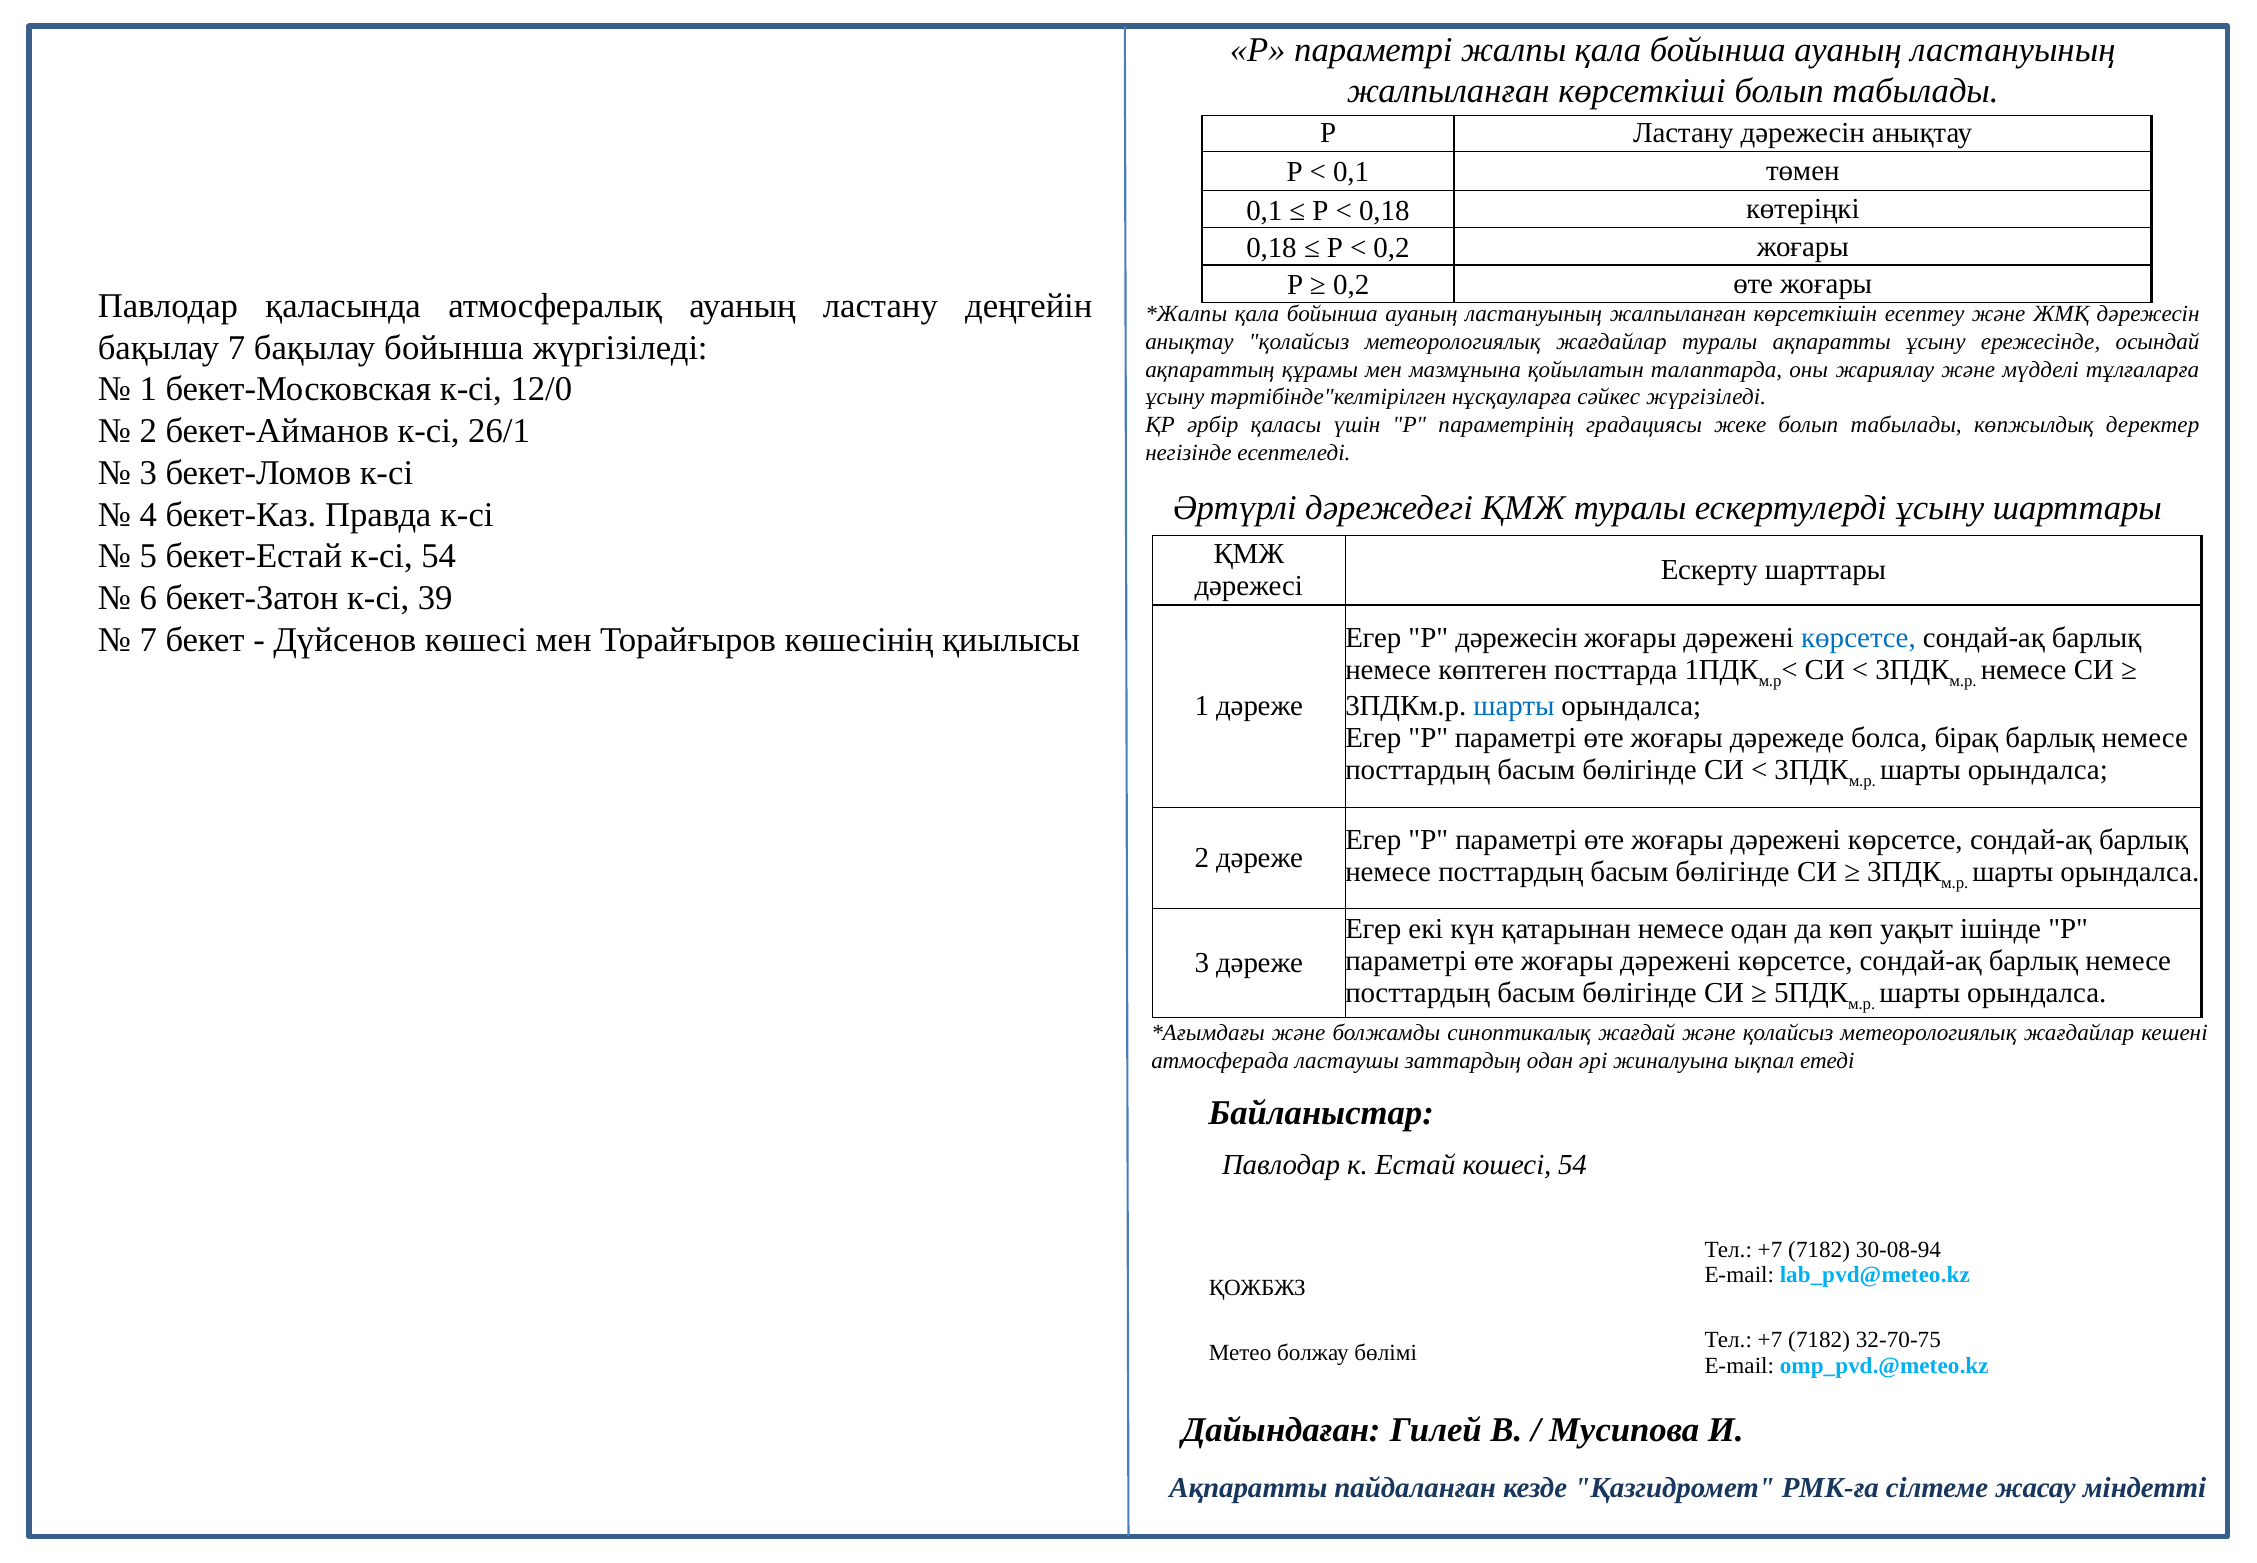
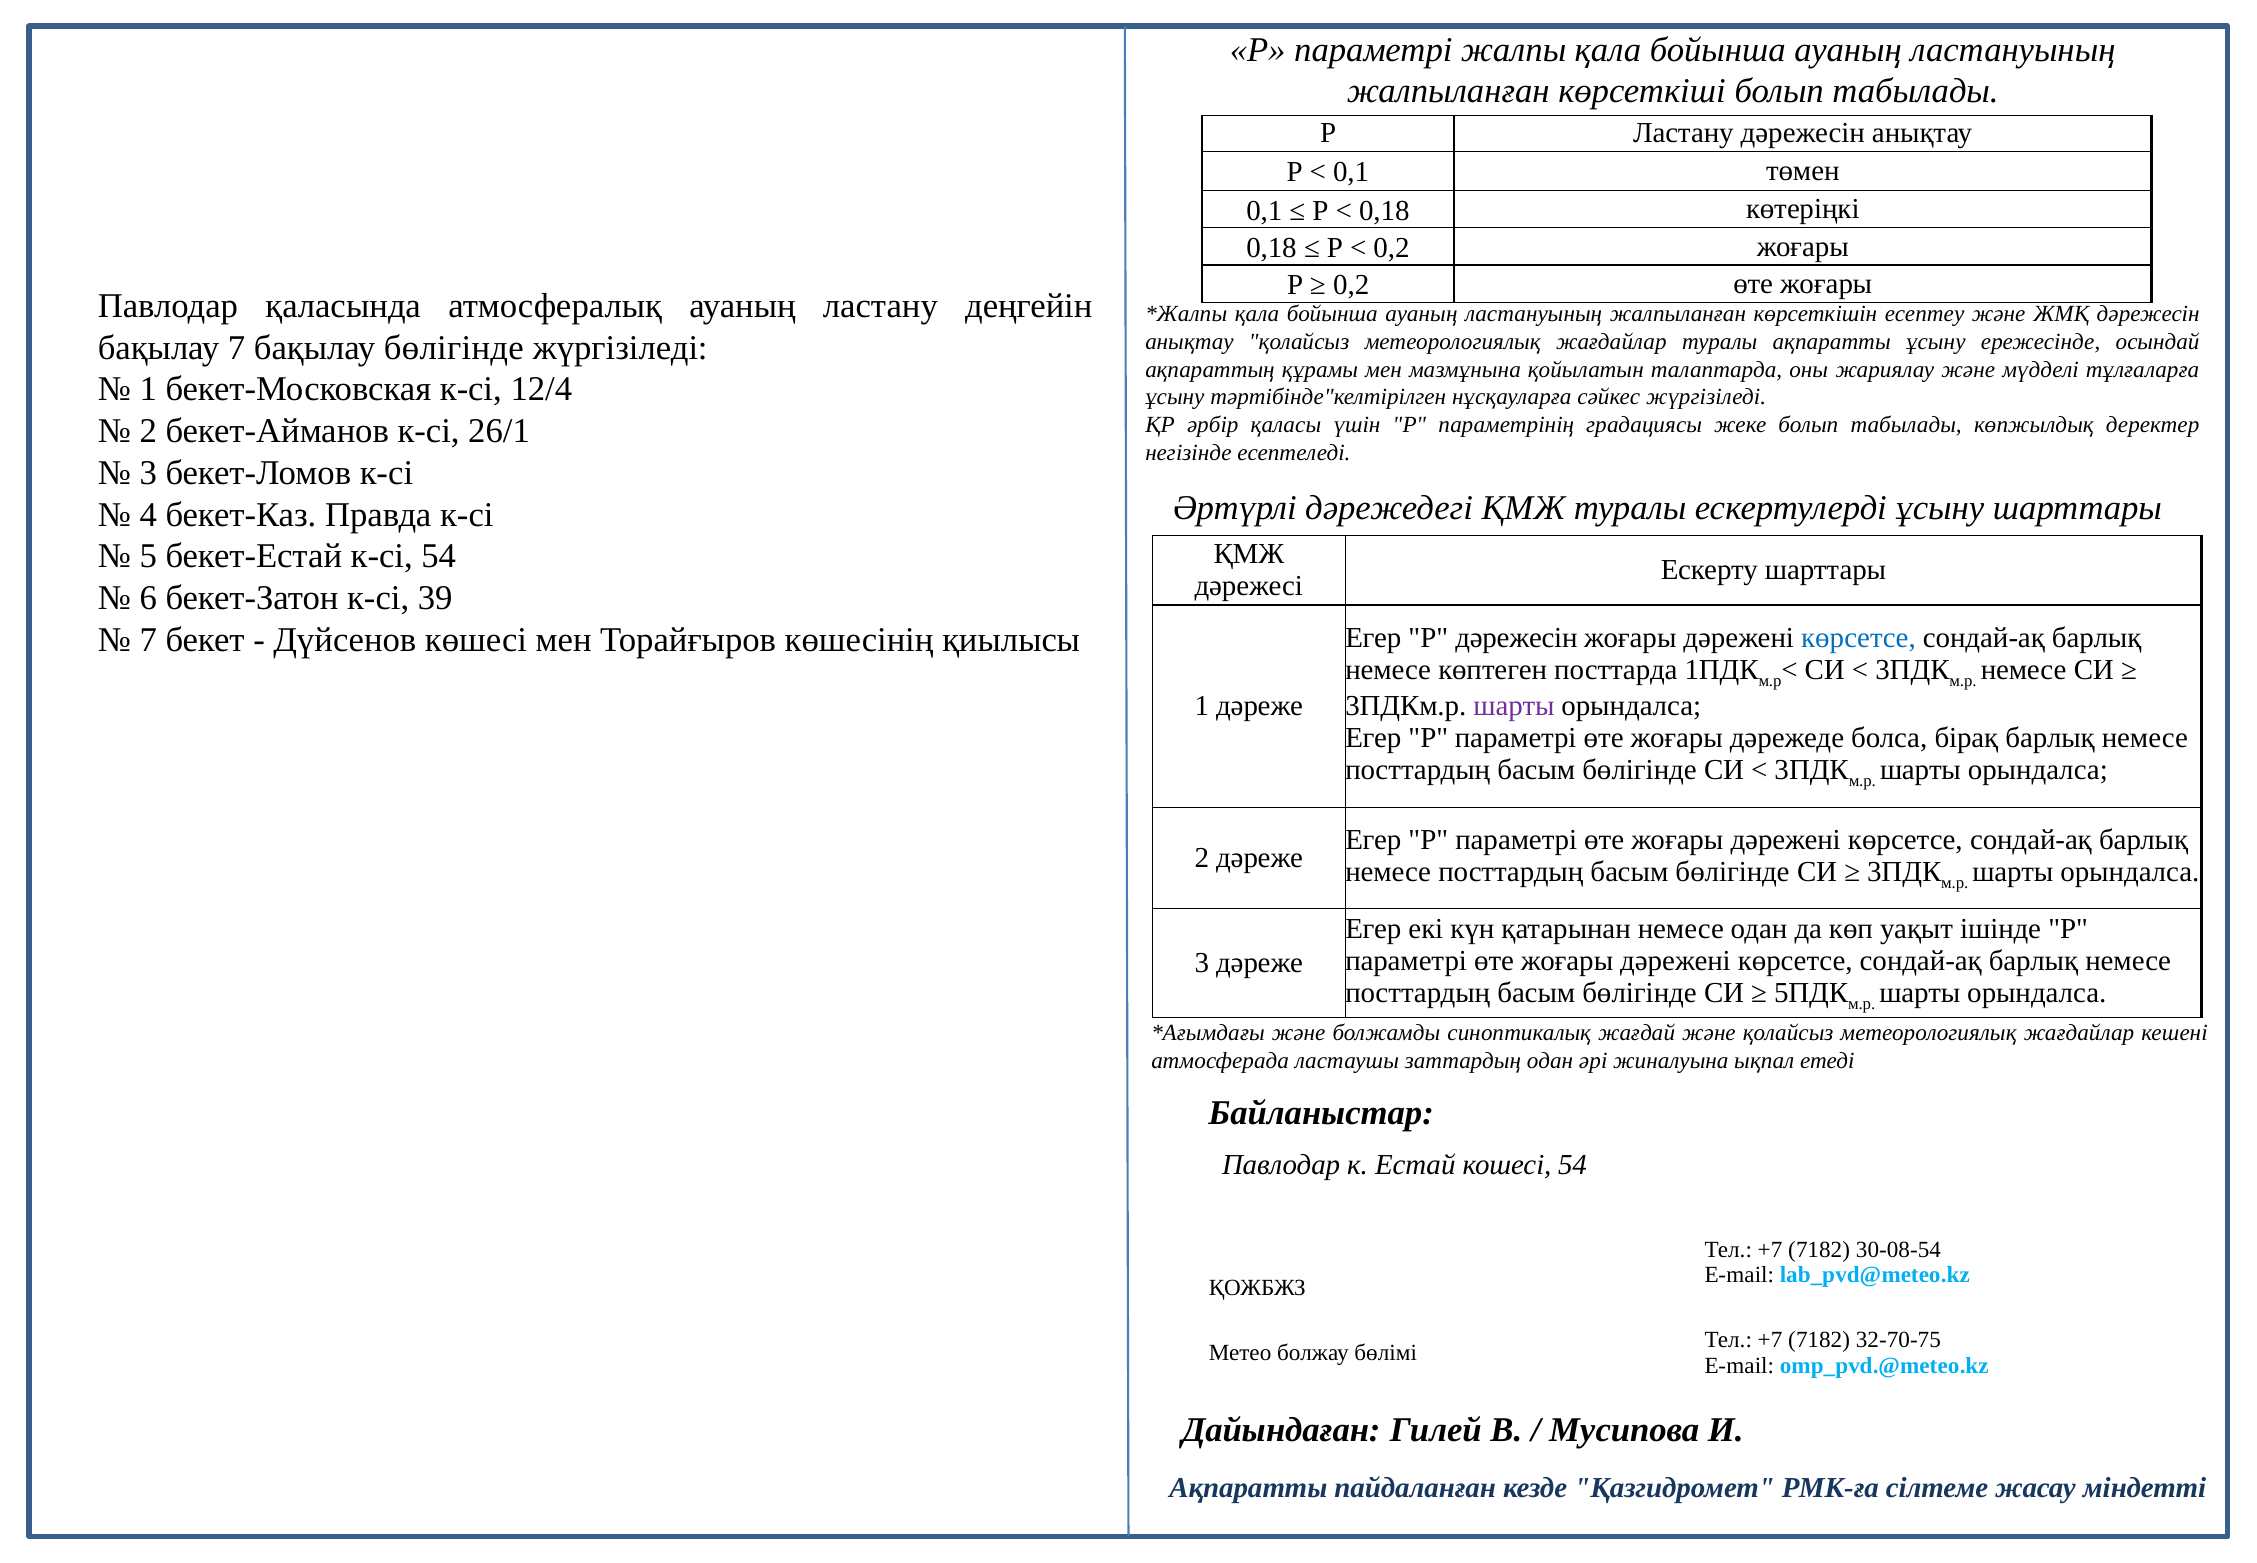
бақылау бойынша: бойынша -> бөлігінде (454, 348)
12/0: 12/0 -> 12/4 (541, 389)
шарты colour: blue -> purple (1514, 706)
30-08-94: 30-08-94 -> 30-08-54 (1898, 1249)
